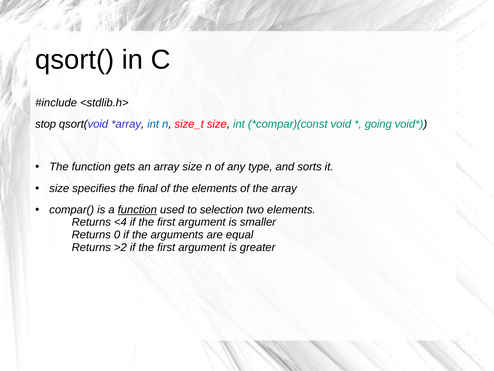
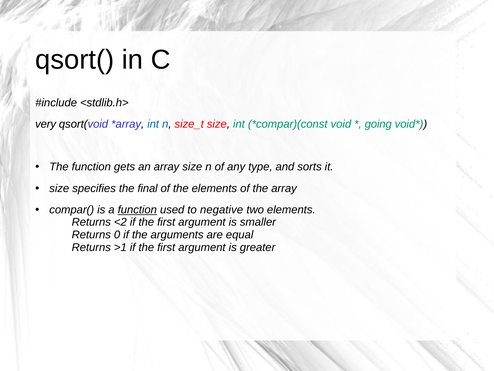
stop: stop -> very (46, 124)
selection: selection -> negative (222, 209)
<4: <4 -> <2 (120, 222)
>2: >2 -> >1 (120, 247)
